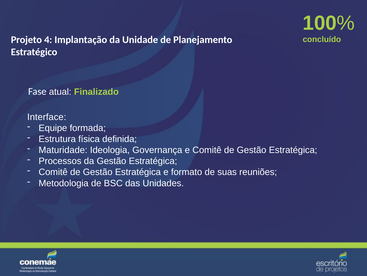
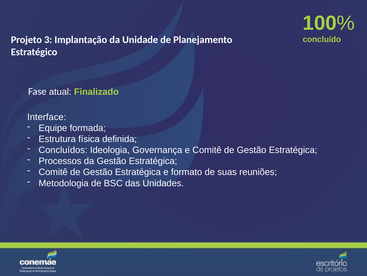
4: 4 -> 3 (48, 40)
Maturidade: Maturidade -> Concluídos (63, 150)
